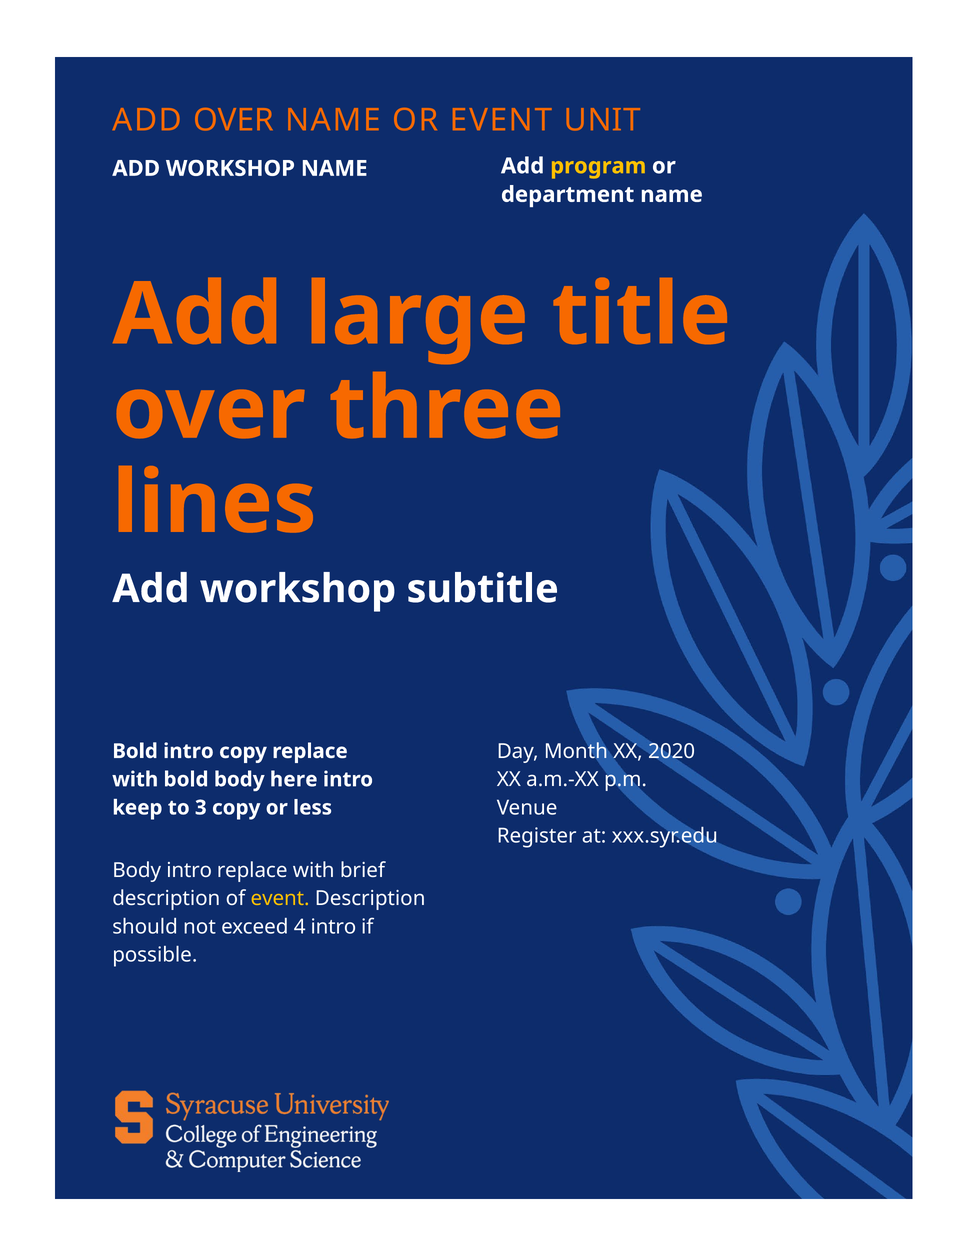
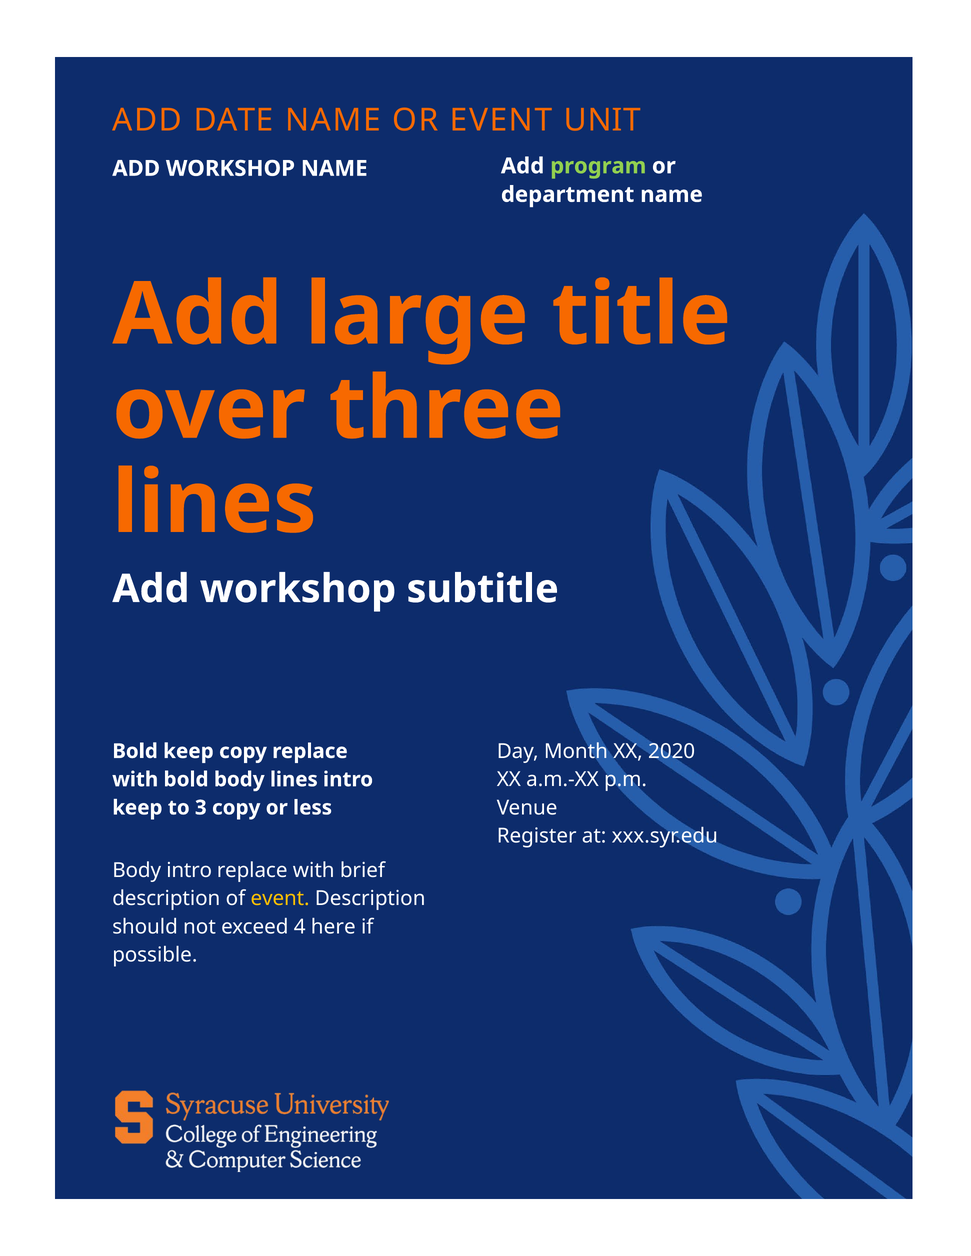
ADD OVER: OVER -> DATE (233, 120)
program colour: yellow -> light green (598, 166)
Bold intro: intro -> keep (188, 752)
body here: here -> lines (294, 780)
4 intro: intro -> here (333, 927)
